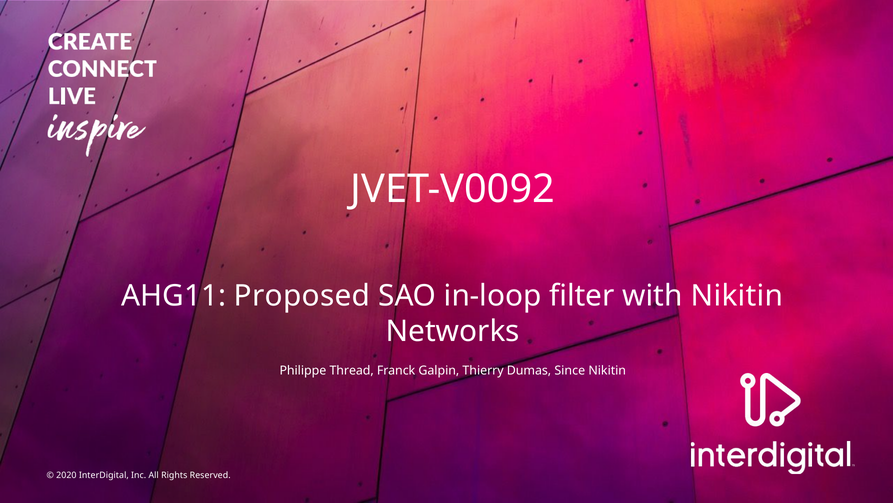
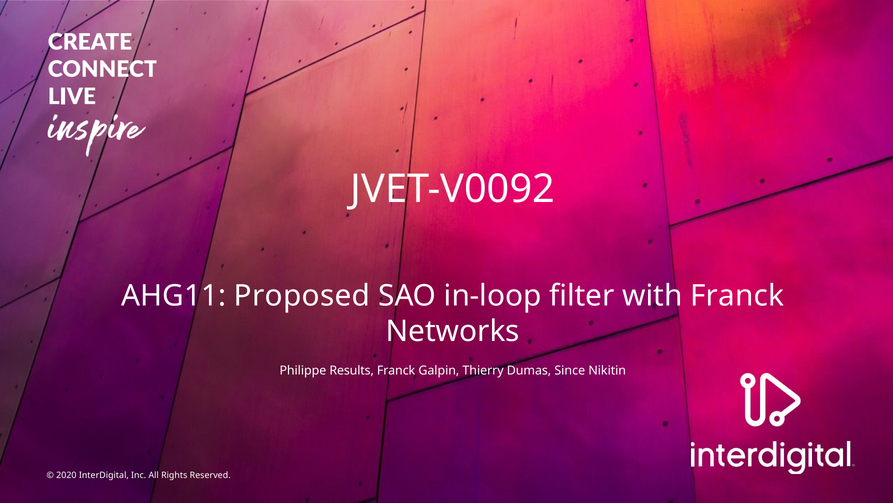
with Nikitin: Nikitin -> Franck (737, 295)
Thread: Thread -> Results (352, 370)
